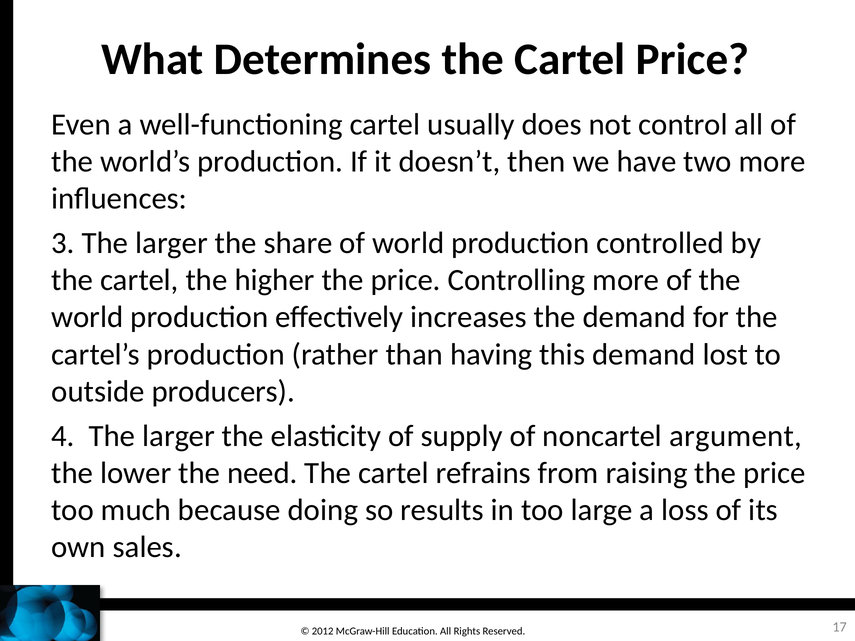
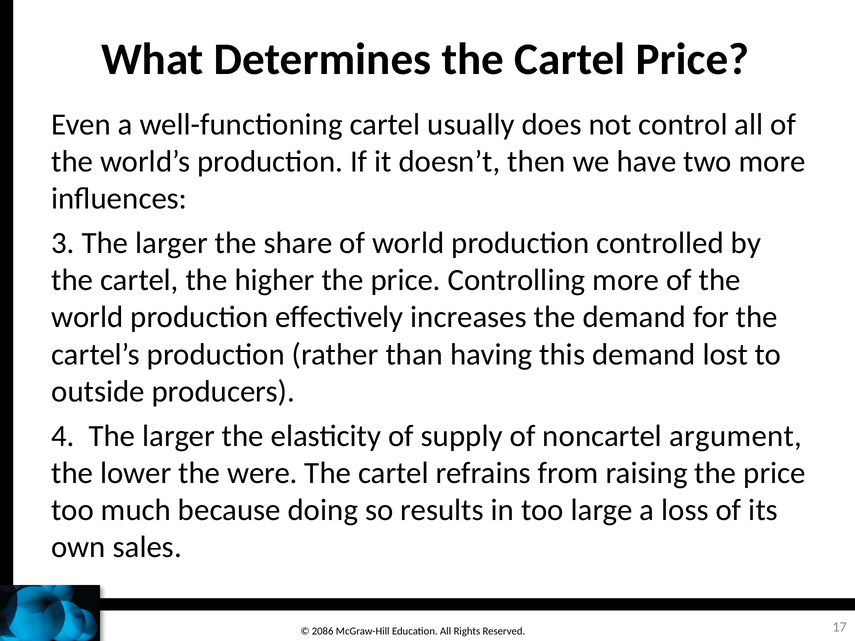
need: need -> were (262, 473)
2012: 2012 -> 2086 (323, 631)
